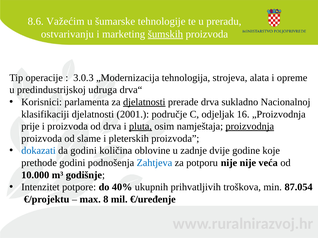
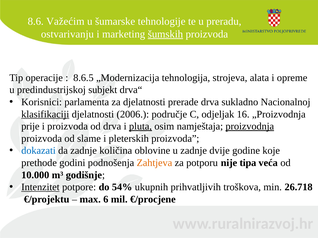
3.0.3: 3.0.3 -> 8.6.5 (83, 78)
udruga: udruga -> subjekt (103, 90)
djelatnosti underline: present -> none (144, 102)
klasifikaciji underline: none -> present (45, 114)
2001: 2001 -> 2006 (133, 114)
da godini: godini -> zadnje (84, 151)
Zahtjeva colour: blue -> orange (154, 163)
nije nije: nije -> tipa (248, 163)
Intenzitet underline: none -> present (40, 187)
40%: 40% -> 54% (122, 187)
87.054: 87.054 -> 26.718 (299, 187)
8: 8 -> 6 (106, 200)
€/uređenje: €/uređenje -> €/procjene (153, 200)
